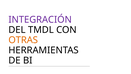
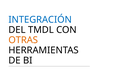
INTEGRACIÓN colour: purple -> blue (40, 20)
